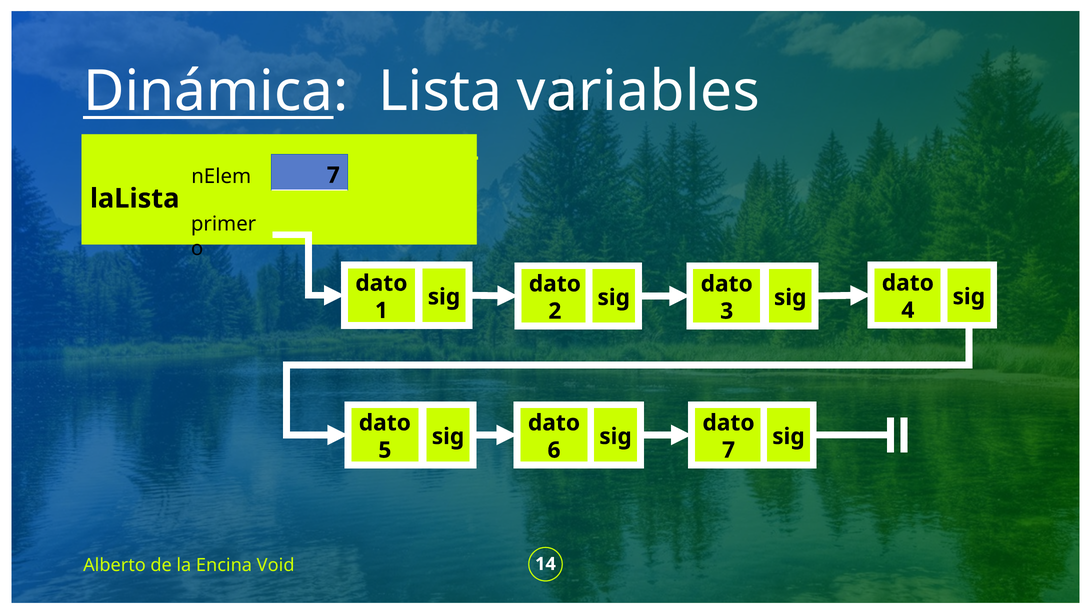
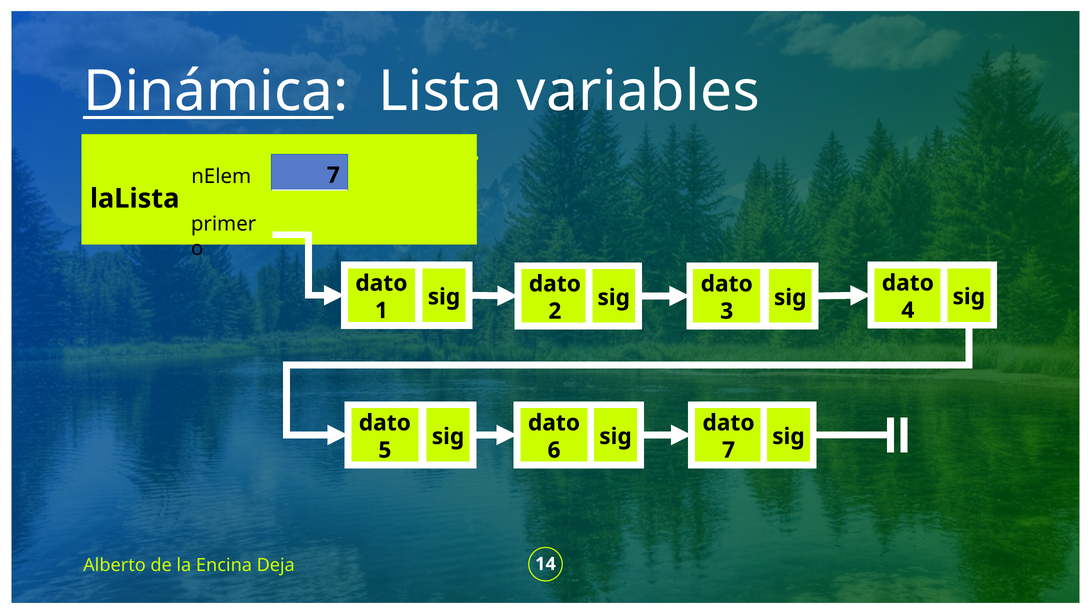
Void: Void -> Deja (276, 565)
